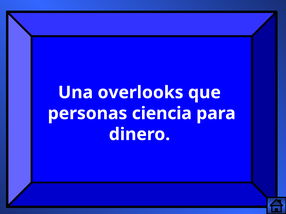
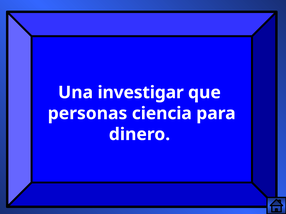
overlooks: overlooks -> investigar (141, 93)
